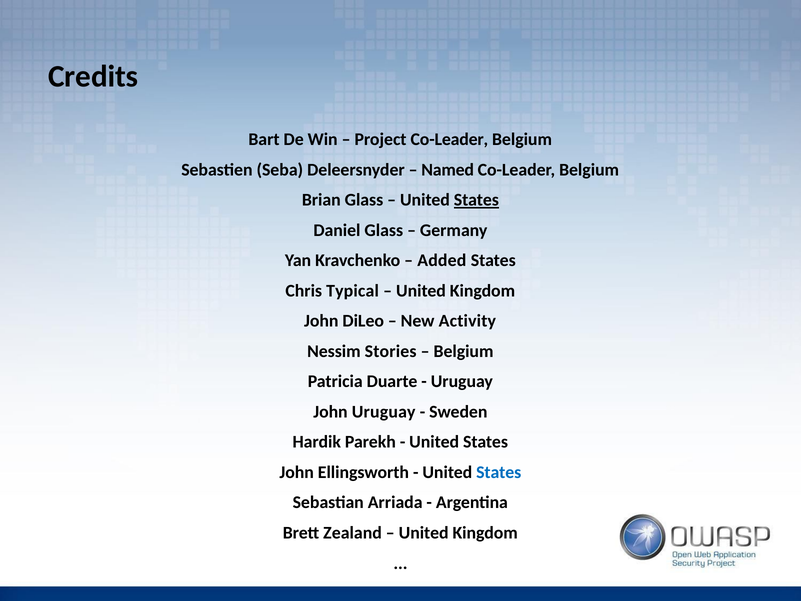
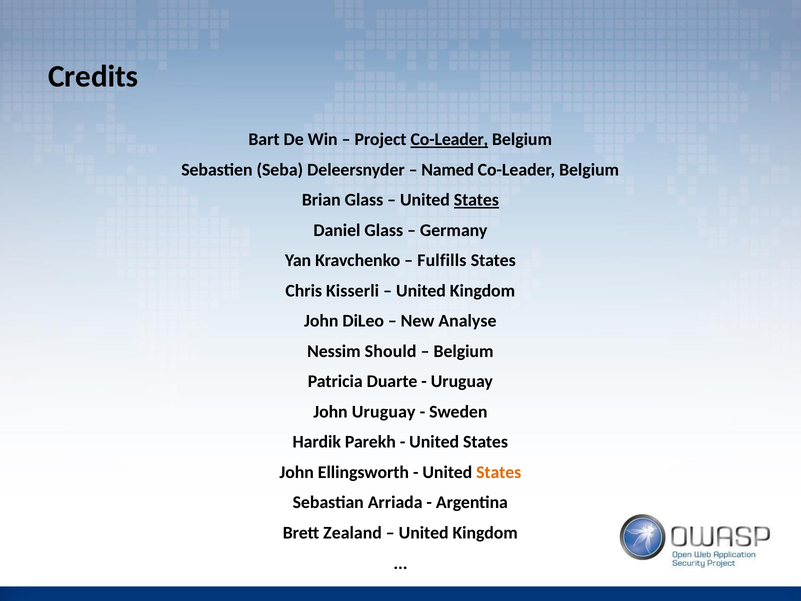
Co-Leader underline: none -> present (449, 140)
Added: Added -> Fulfills (442, 260)
Typical: Typical -> Kisserli (353, 291)
Activity: Activity -> Analyse (467, 321)
Stories: Stories -> Should (391, 351)
States colour: blue -> orange (499, 472)
